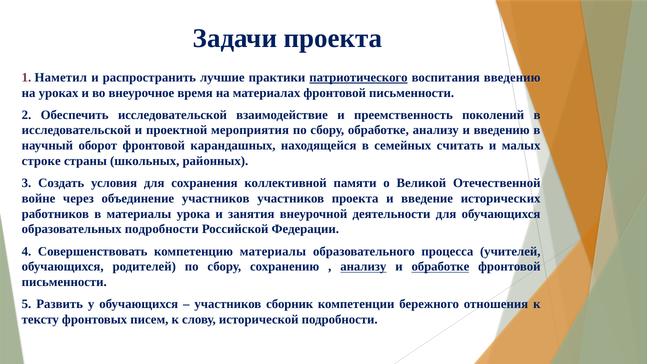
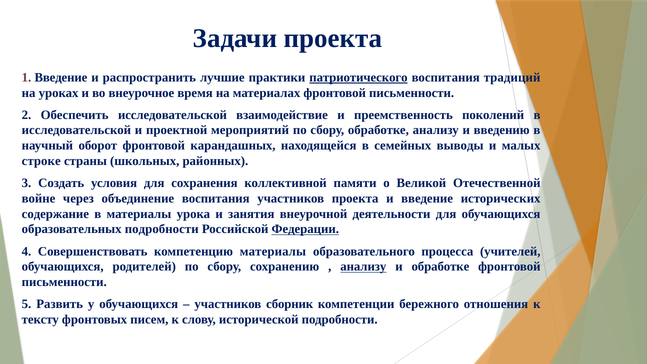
1 Наметил: Наметил -> Введение (61, 77)
воспитания введению: введению -> традиций (512, 77)
мероприятия: мероприятия -> мероприятий (250, 130)
считать: считать -> выводы (460, 146)
объединение участников: участников -> воспитания (216, 198)
работников: работников -> содержание (55, 214)
Федерации underline: none -> present (305, 229)
обработке underline: present -> none (440, 267)
